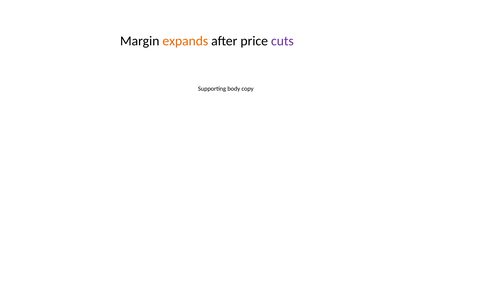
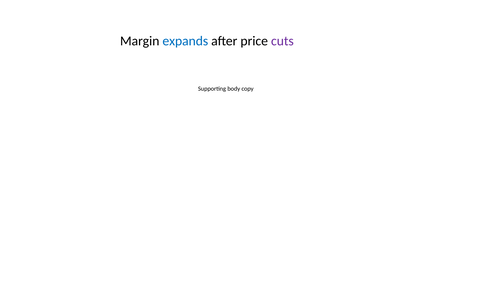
expands colour: orange -> blue (185, 41)
